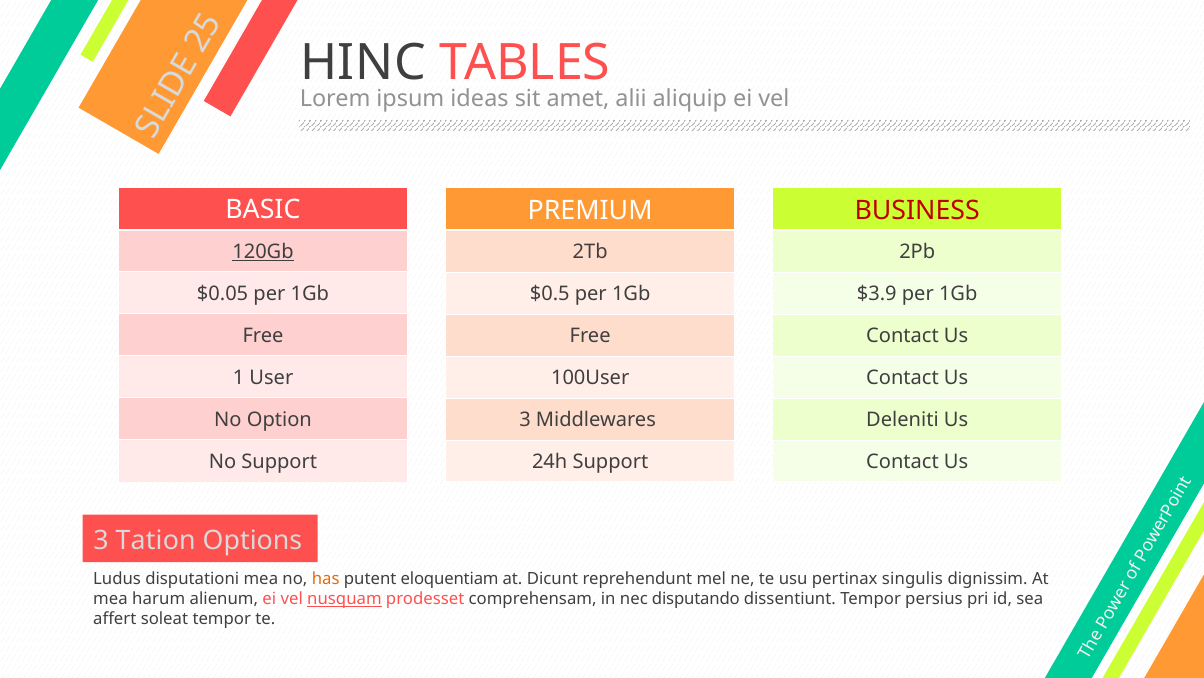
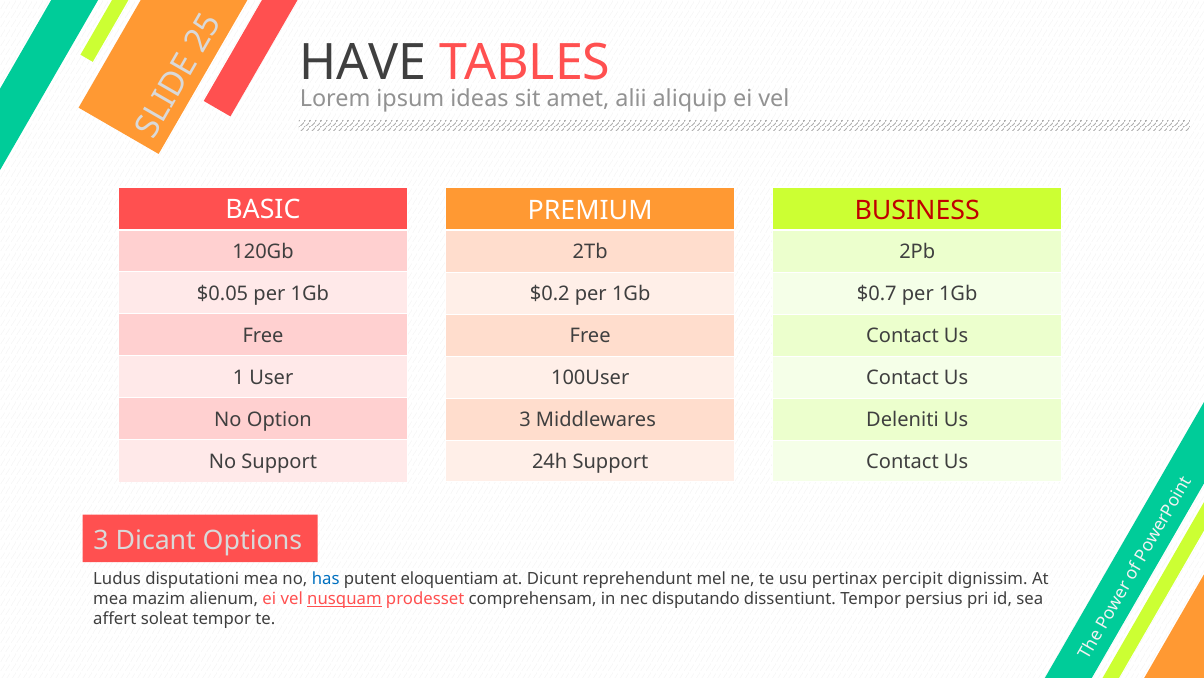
HINC: HINC -> HAVE (363, 63)
120Gb underline: present -> none (263, 252)
$0.5: $0.5 -> $0.2 (550, 294)
$3.9: $3.9 -> $0.7 (877, 294)
Tation: Tation -> Dicant (156, 540)
has colour: orange -> blue (326, 578)
singulis: singulis -> percipit (912, 578)
harum: harum -> mazim (159, 598)
